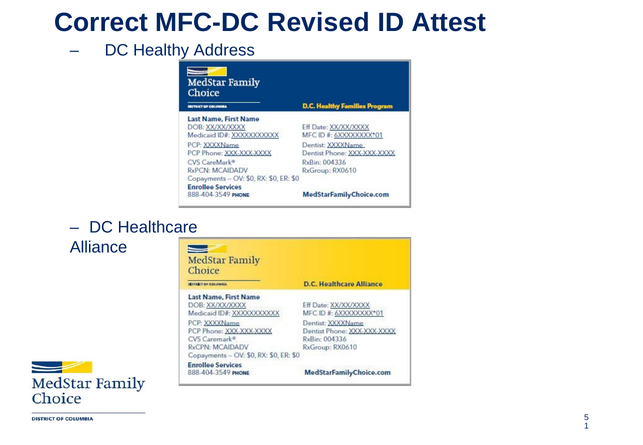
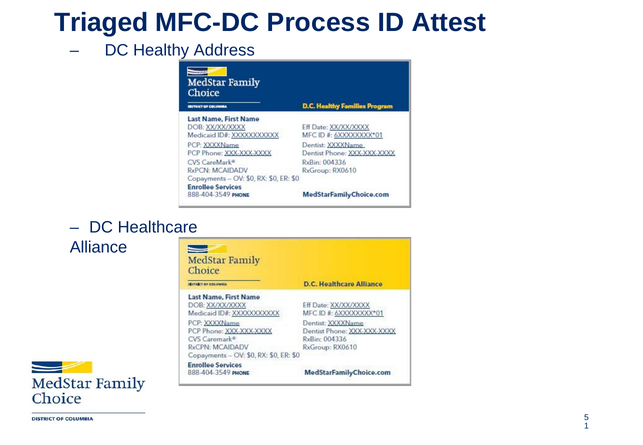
Correct: Correct -> Triaged (101, 23)
Revised: Revised -> Process (319, 23)
